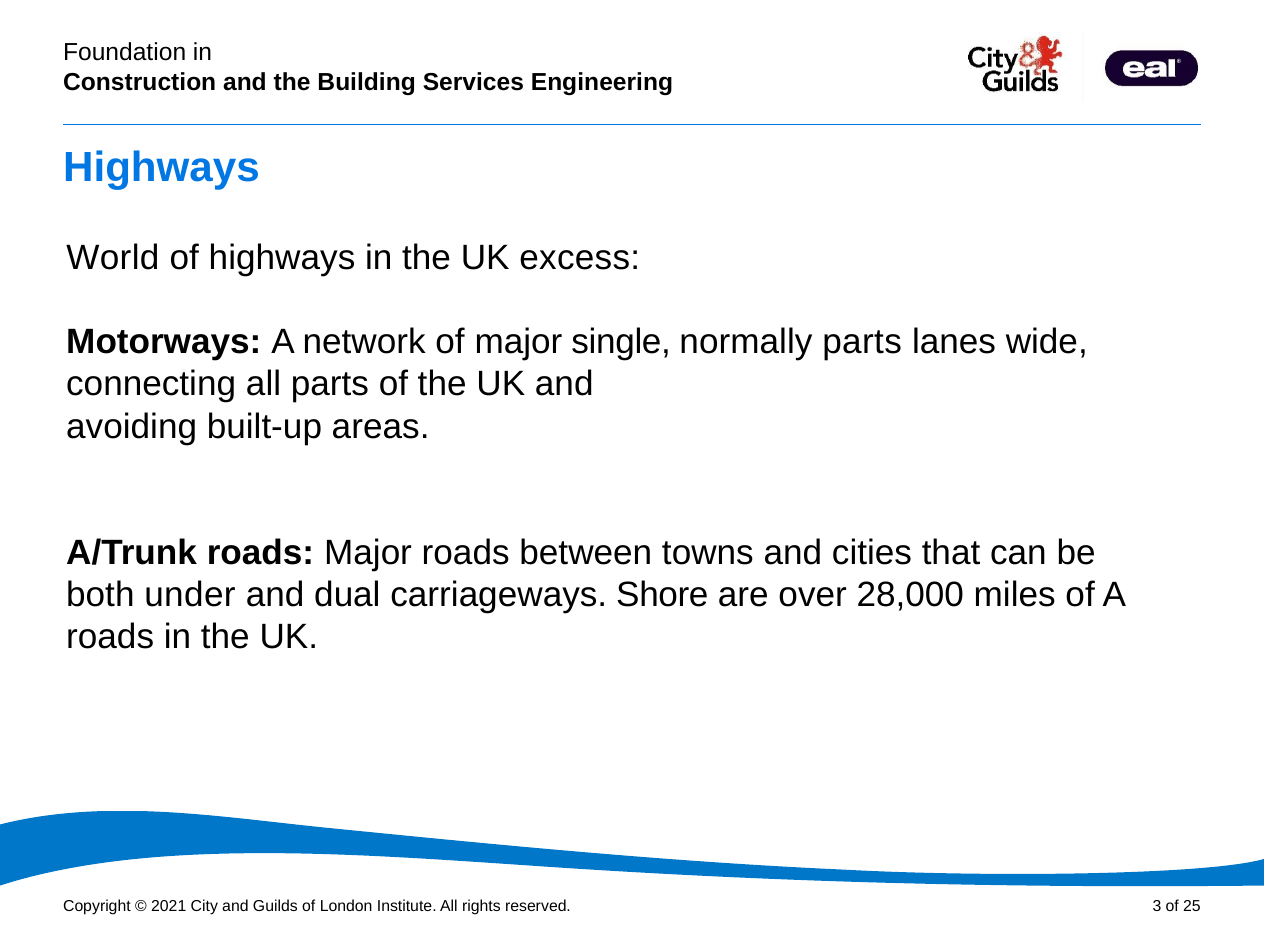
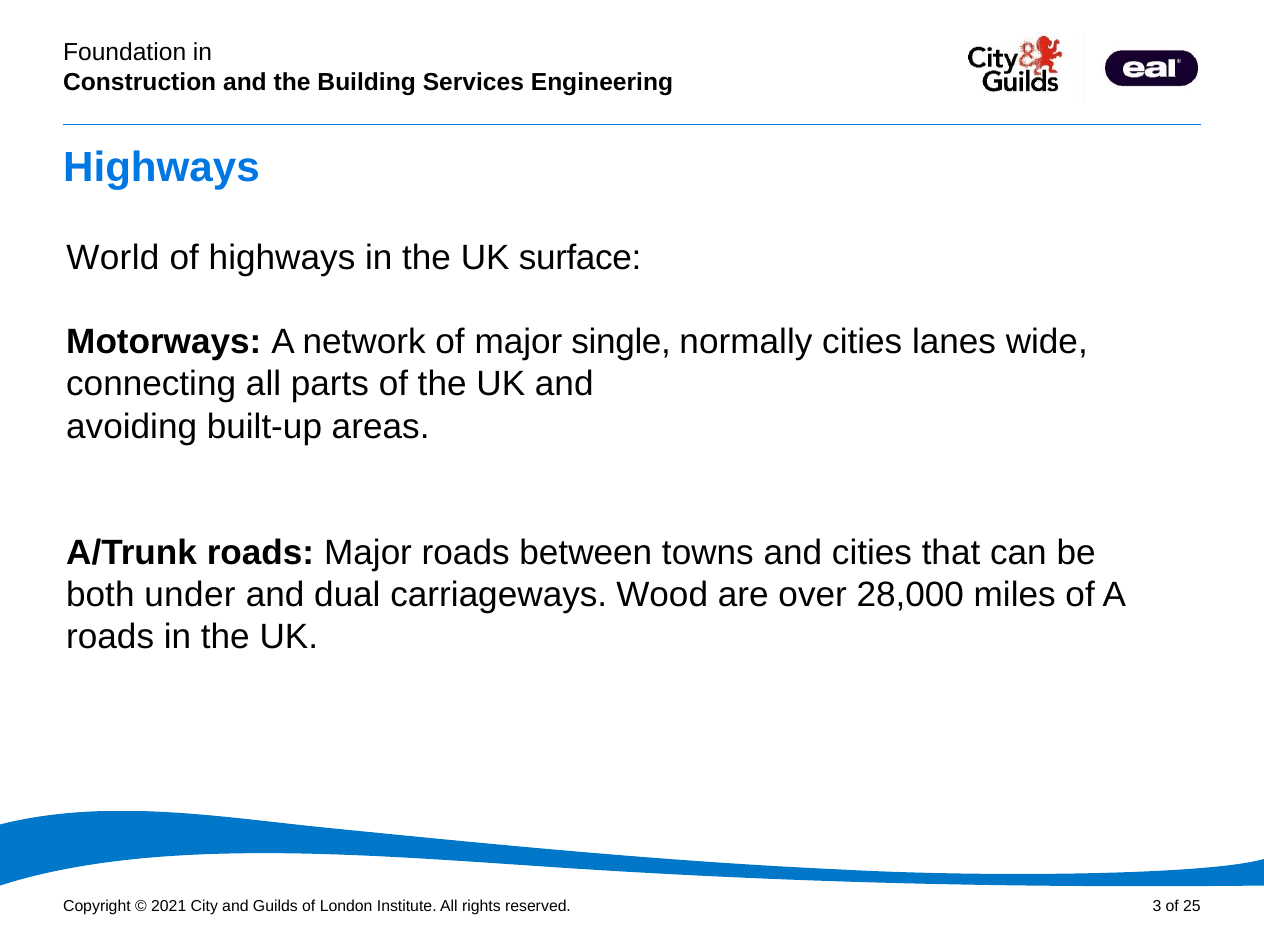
excess: excess -> surface (580, 258)
normally parts: parts -> cities (862, 342)
Shore: Shore -> Wood (662, 595)
